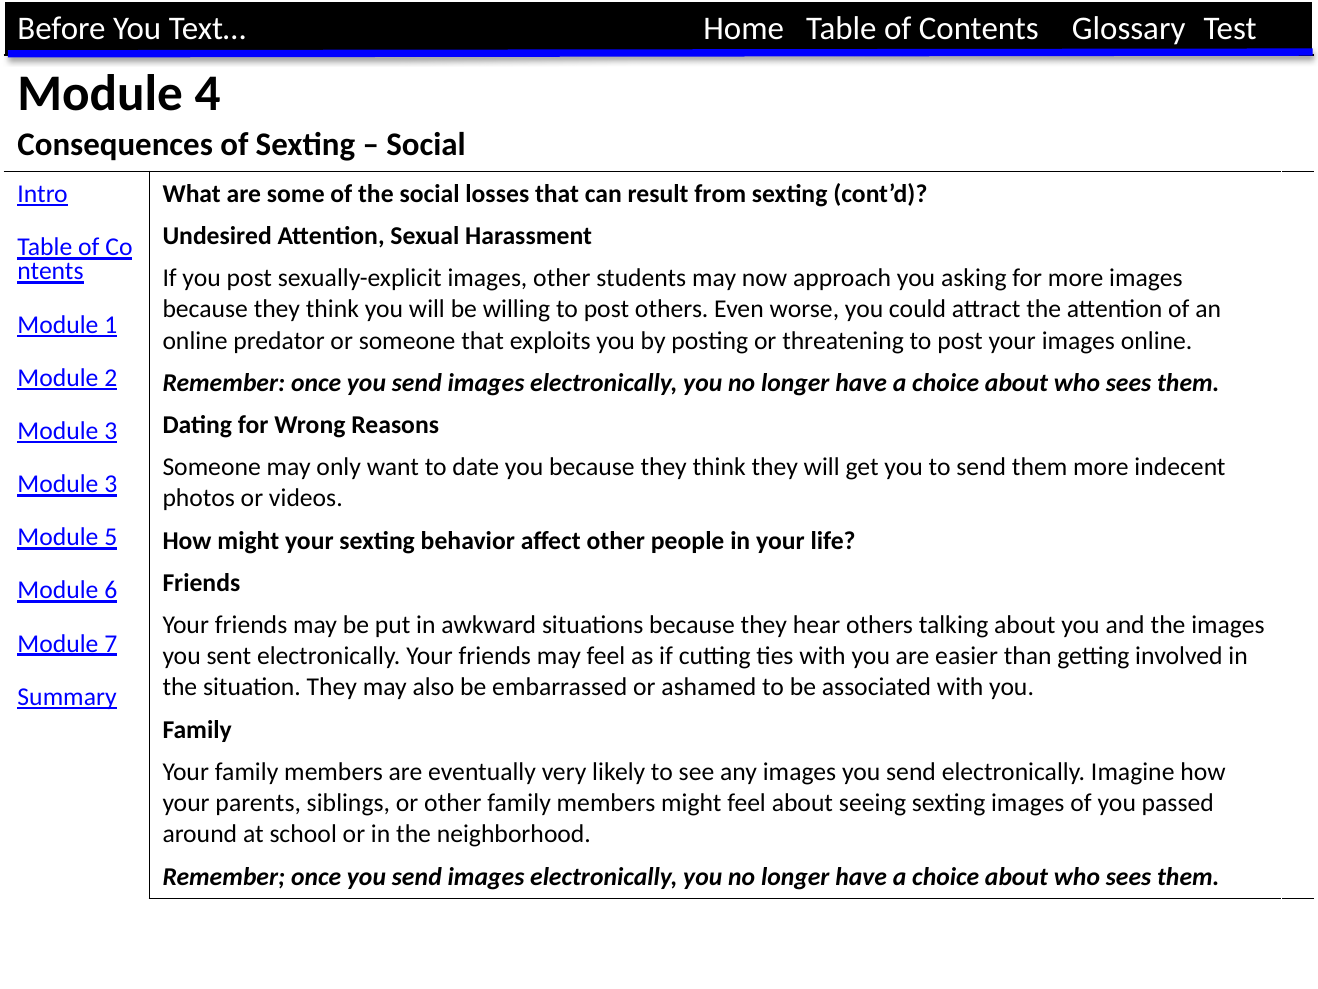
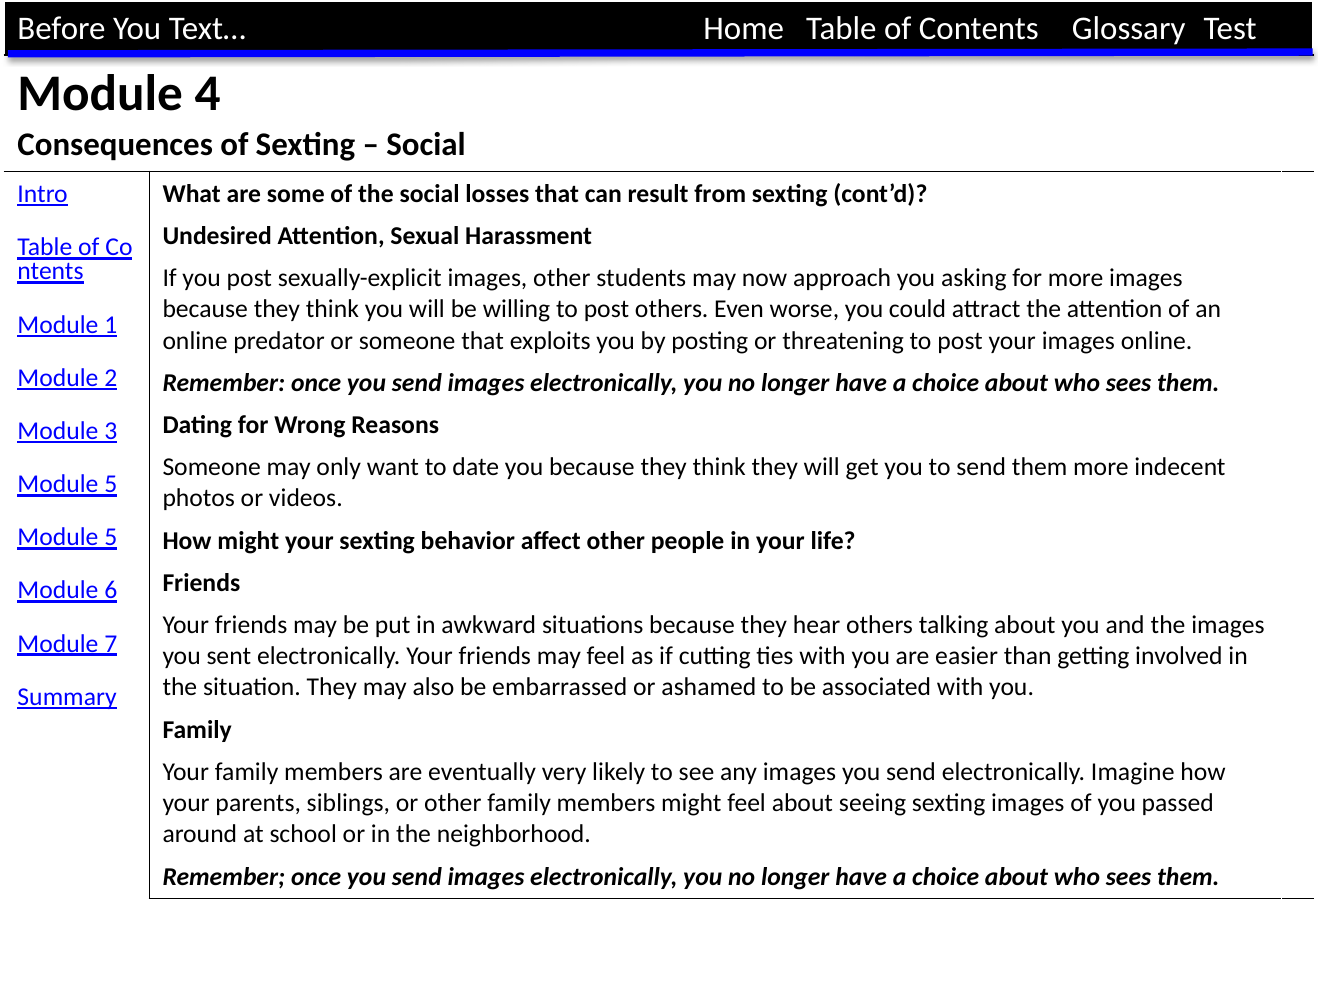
3: 3 -> 5 (111, 484)
